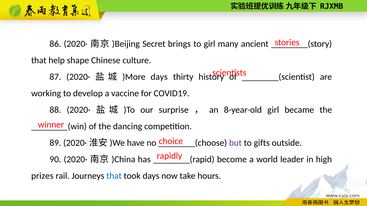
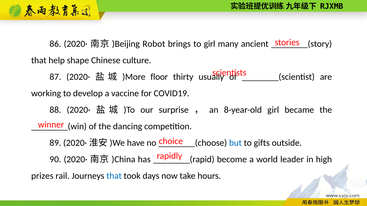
Secret: Secret -> Robot (154, 44)
days: days -> floor (159, 77)
history: history -> usually (211, 77)
but colour: purple -> blue (235, 143)
